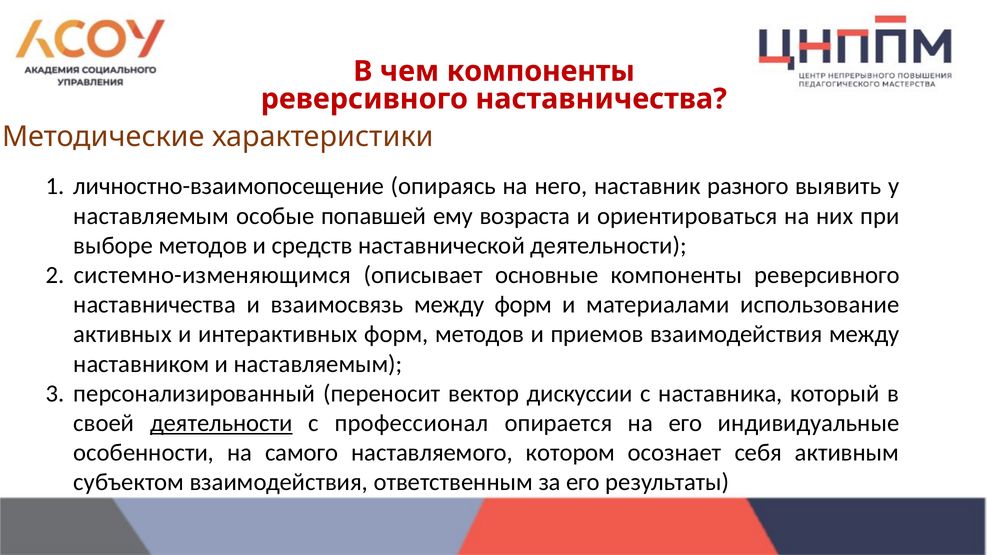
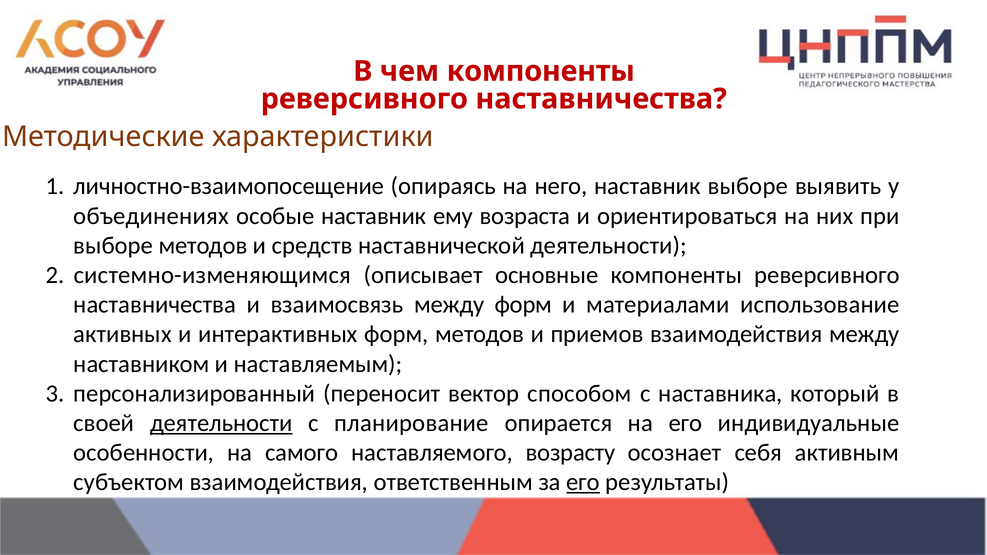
наставник разного: разного -> выборе (748, 186)
наставляемым: наставляемым -> объединениях (151, 216)
особые попавшей: попавшей -> наставник (374, 216)
дискуссии: дискуссии -> способом (579, 394)
профессионал: профессионал -> планирование (412, 423)
котором: котором -> возрасту (571, 453)
его underline: none -> present (583, 482)
